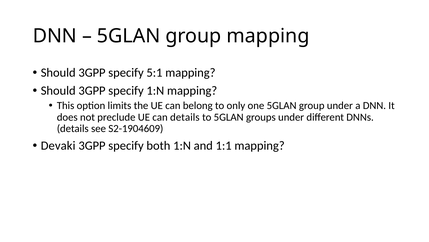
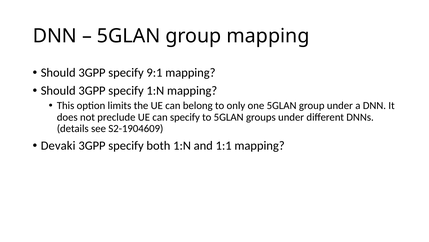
5:1: 5:1 -> 9:1 (154, 73)
can details: details -> specify (185, 117)
